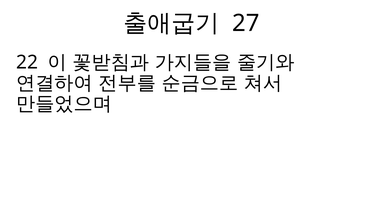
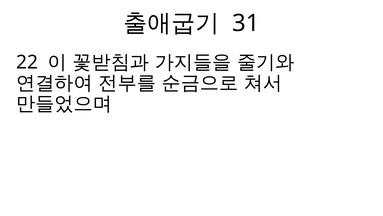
27: 27 -> 31 (246, 23)
